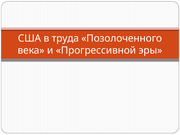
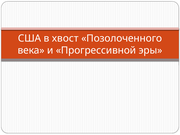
труда: труда -> хвост (65, 38)
